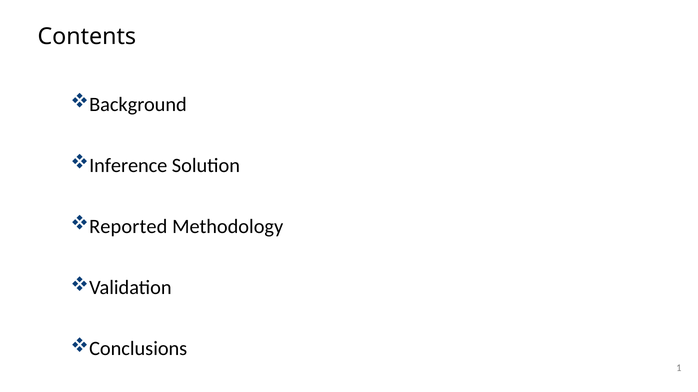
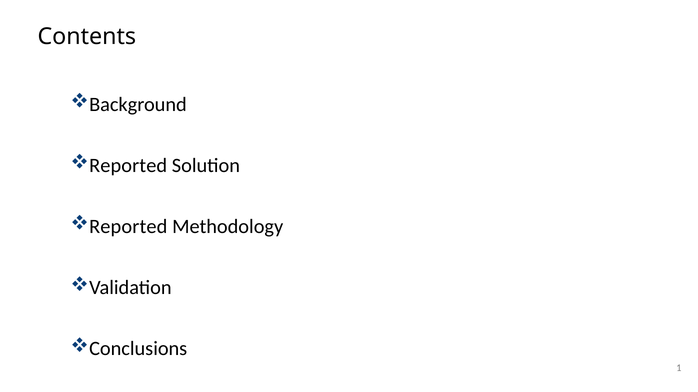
Inference: Inference -> Reported (128, 166)
